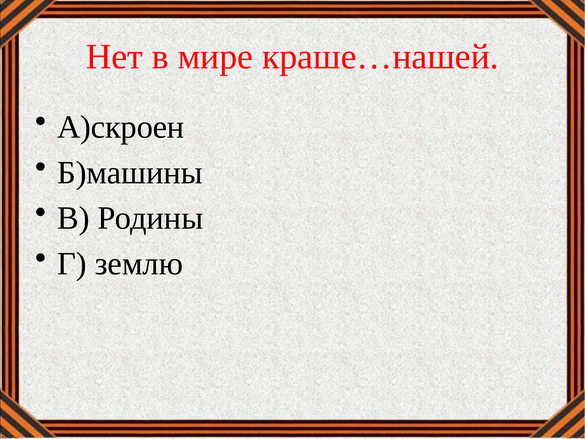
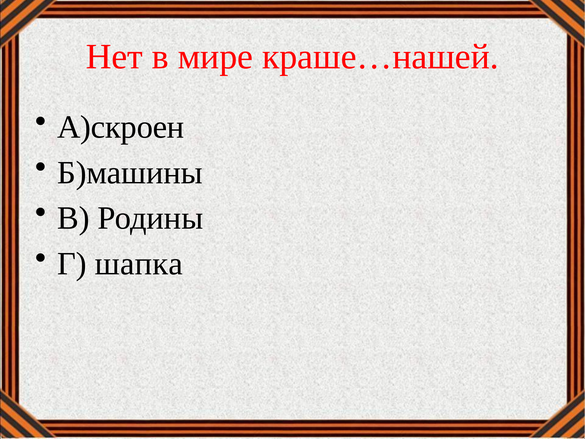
землю: землю -> шапка (139, 264)
